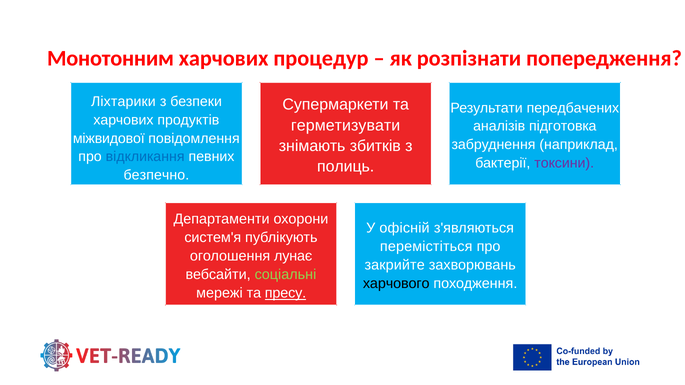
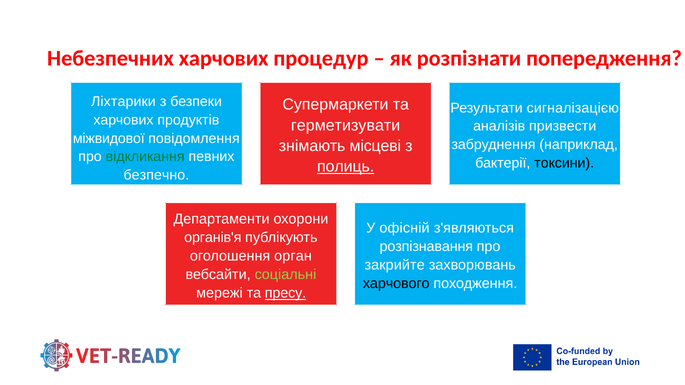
Монотонним: Монотонним -> Небезпечних (110, 58)
передбачених: передбачених -> сигналізацією (573, 108)
підготовка: підготовка -> призвести (563, 126)
збитків: збитків -> місцеві (375, 146)
відкликання colour: blue -> green (145, 157)
токсини colour: purple -> black (564, 163)
полиць underline: none -> present (346, 167)
систем'я: систем'я -> органів'я (213, 238)
перемістіться: перемістіться -> розпізнавання (426, 247)
лунає: лунає -> орган (293, 256)
